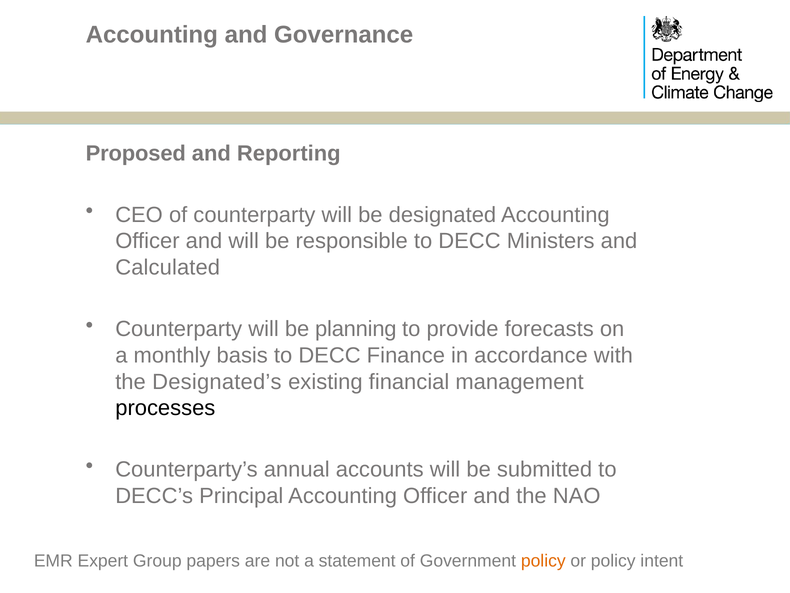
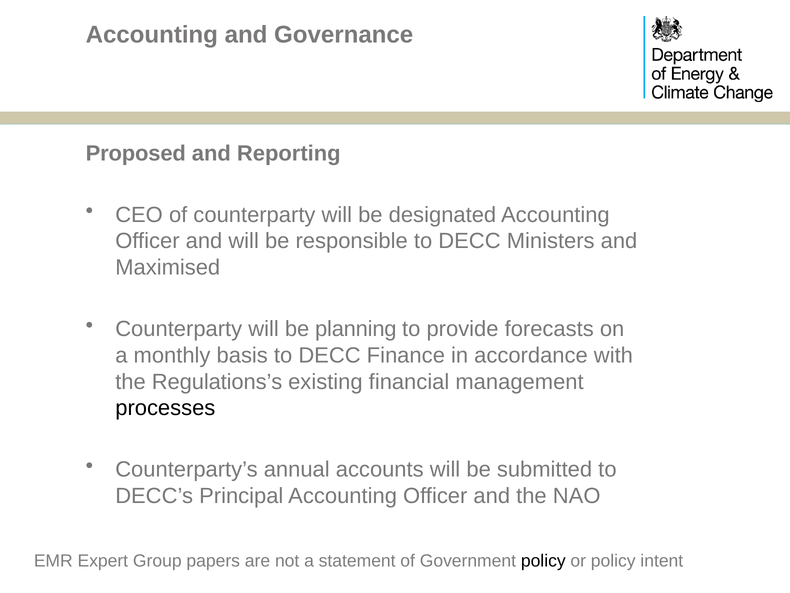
Calculated: Calculated -> Maximised (168, 267)
Designated’s: Designated’s -> Regulations’s (217, 381)
policy colour: orange -> black (543, 561)
